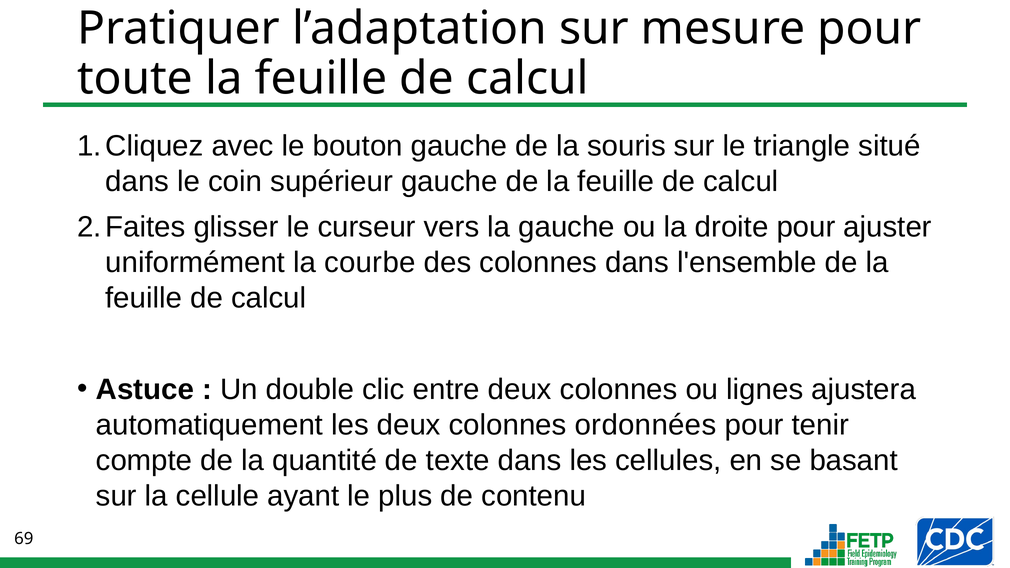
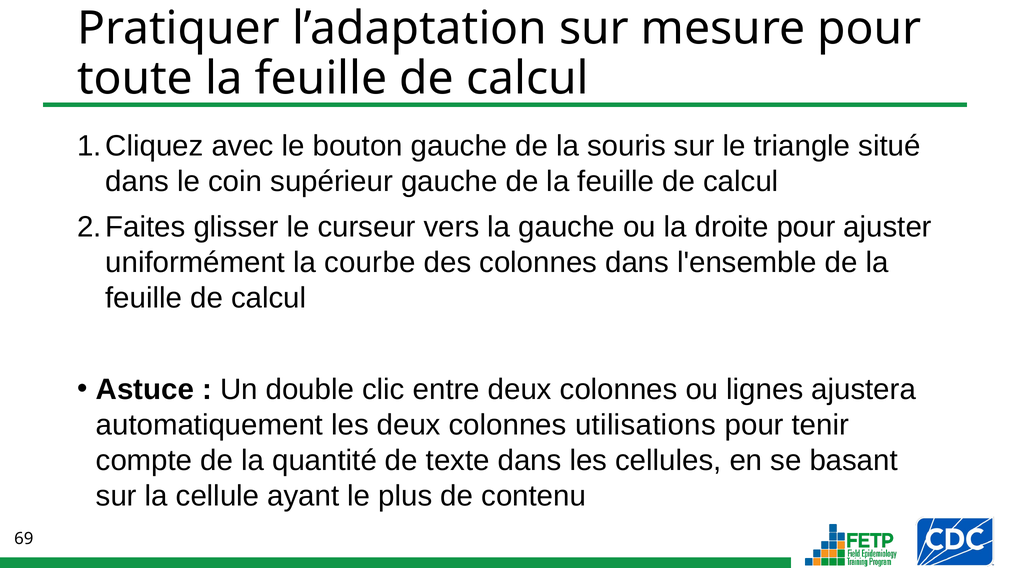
ordonnées: ordonnées -> utilisations (646, 425)
